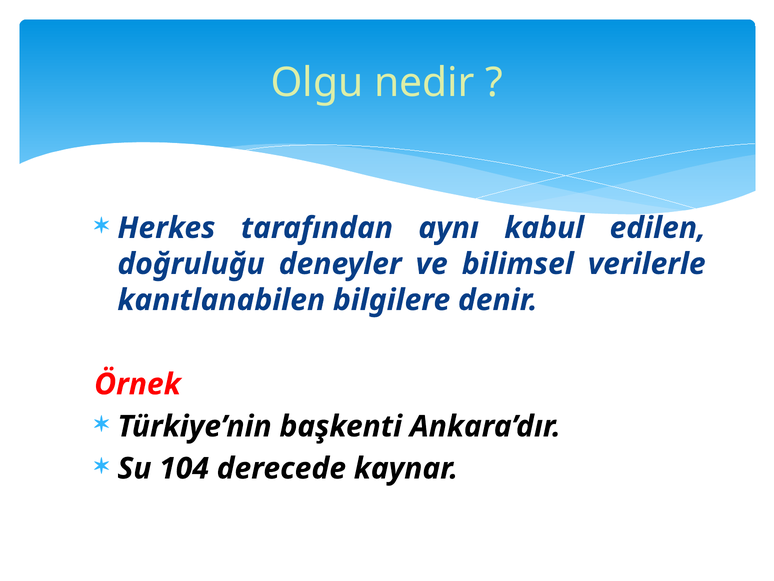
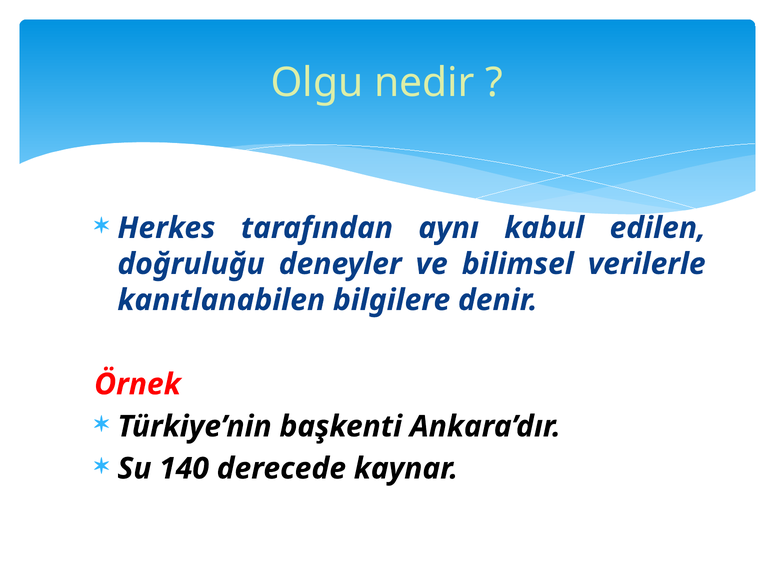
104: 104 -> 140 (184, 468)
